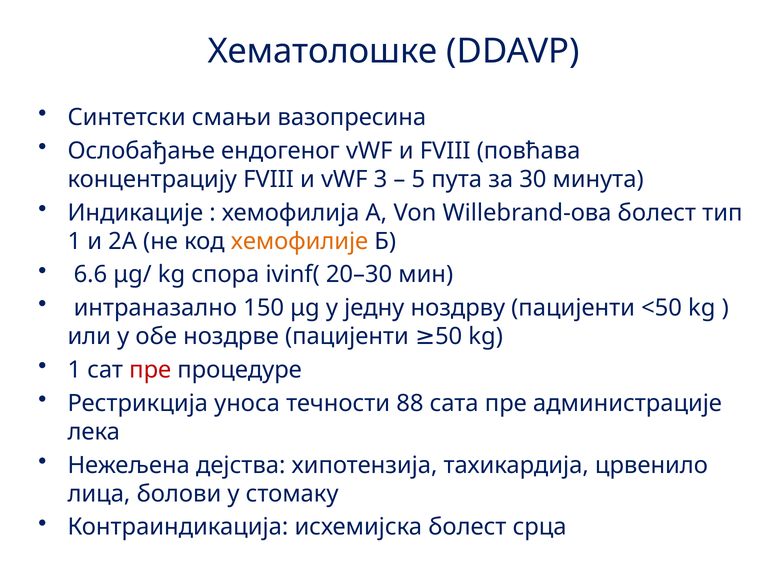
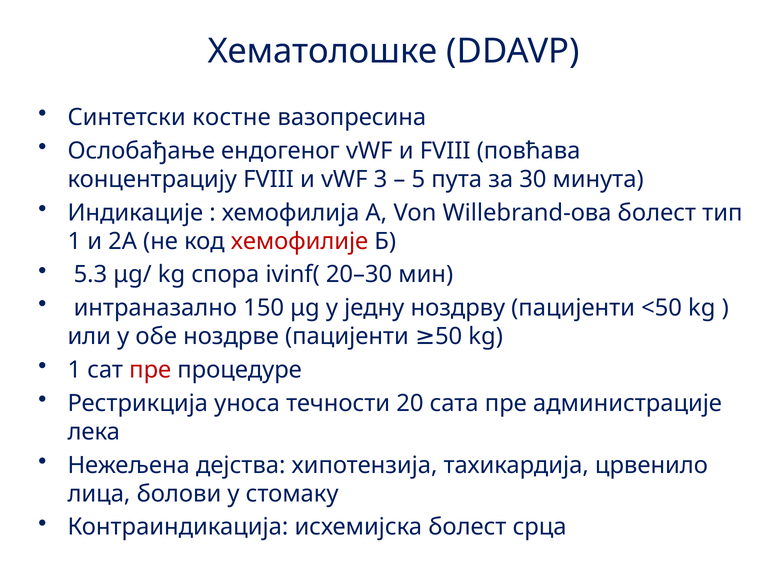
смањи: смањи -> костне (232, 117)
хемофилије colour: orange -> red (300, 241)
6.6: 6.6 -> 5.3 (90, 275)
88: 88 -> 20 (410, 403)
